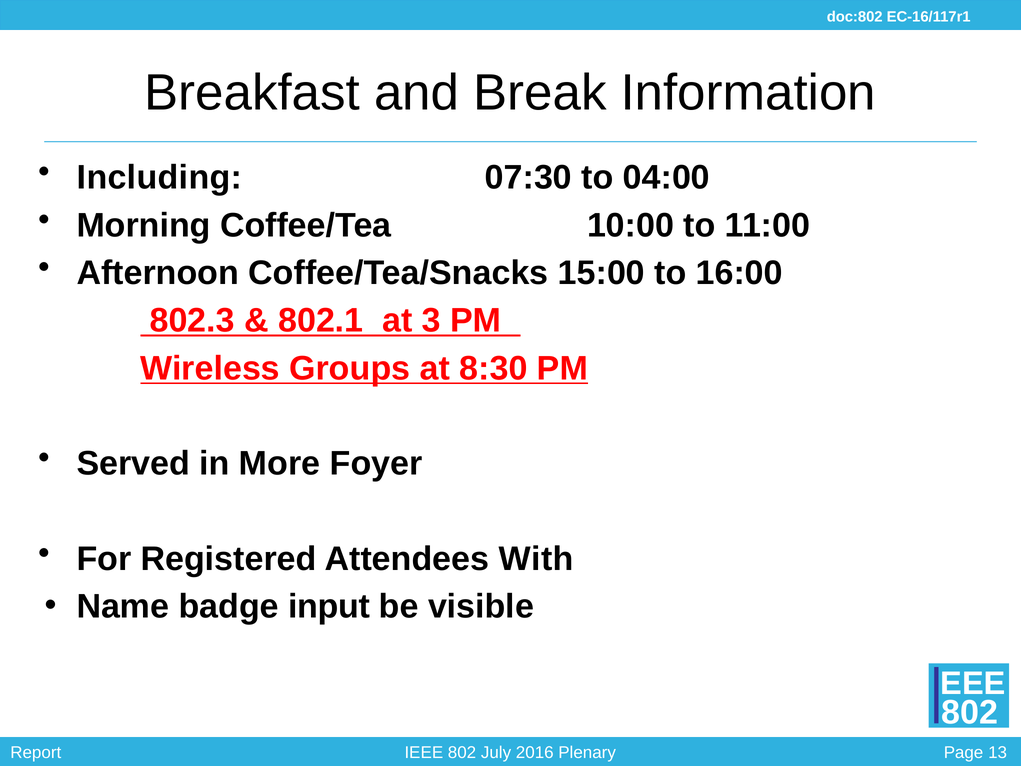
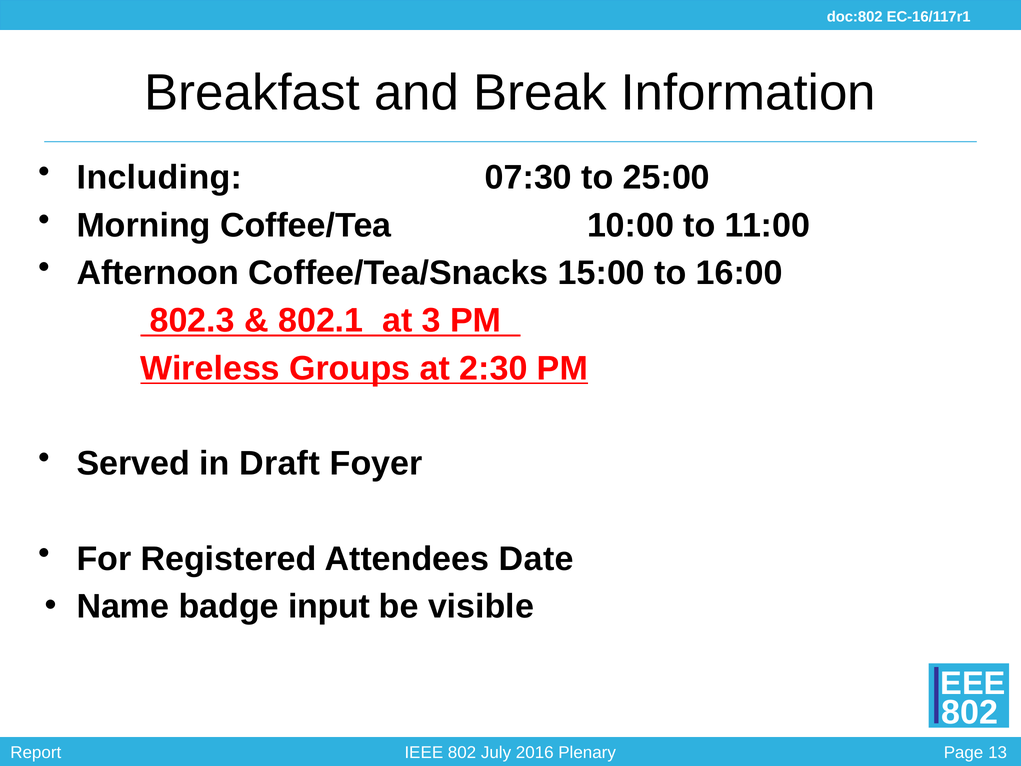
04:00: 04:00 -> 25:00 (666, 178)
8:30: 8:30 -> 2:30 (493, 368)
More: More -> Draft (280, 463)
With: With -> Date (536, 559)
